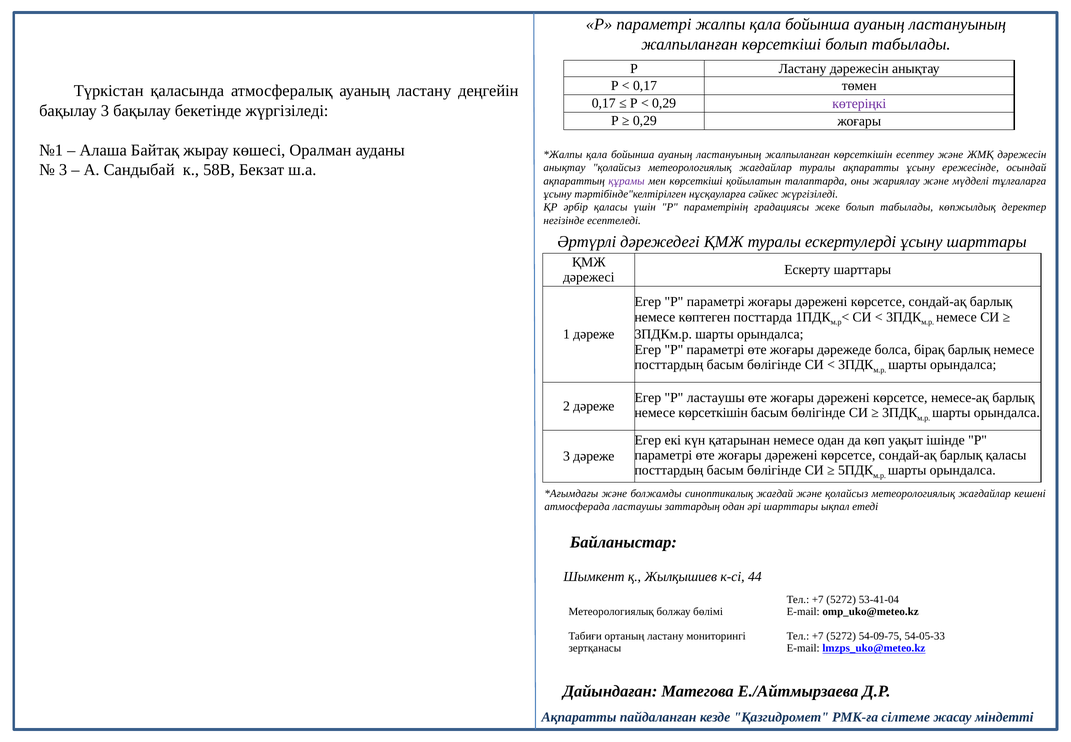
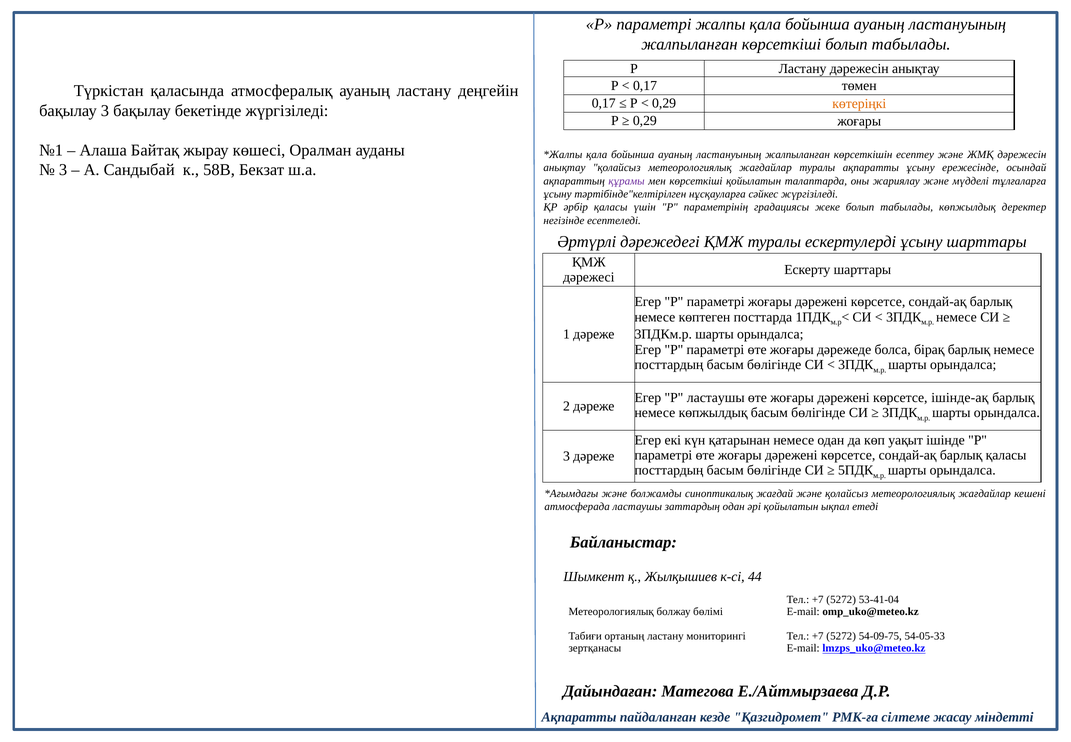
көтеріңкі colour: purple -> orange (859, 103)
немесе-ақ: немесе-ақ -> ішінде-ақ (960, 397)
немесе көрсеткішін: көрсеткішін -> көпжылдық (713, 413)
әрі шарттары: шарттары -> қойылатын (791, 506)
